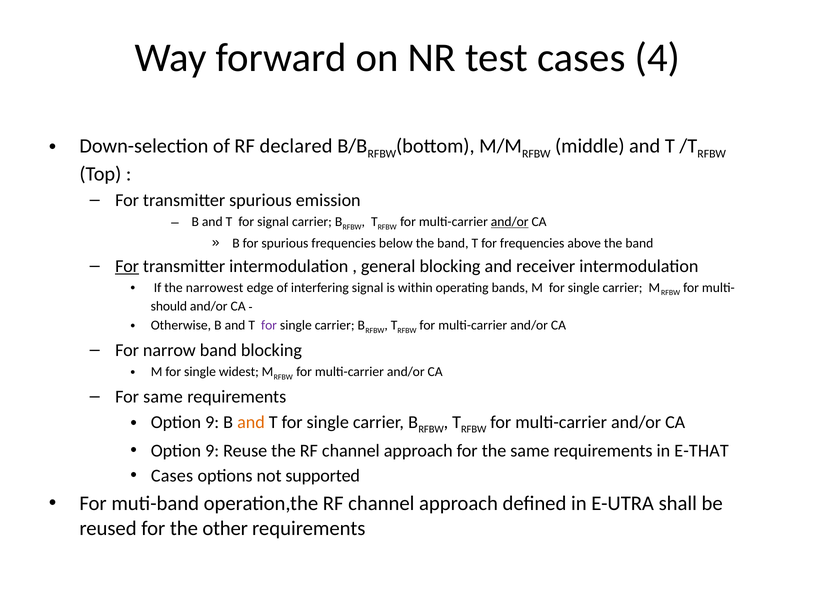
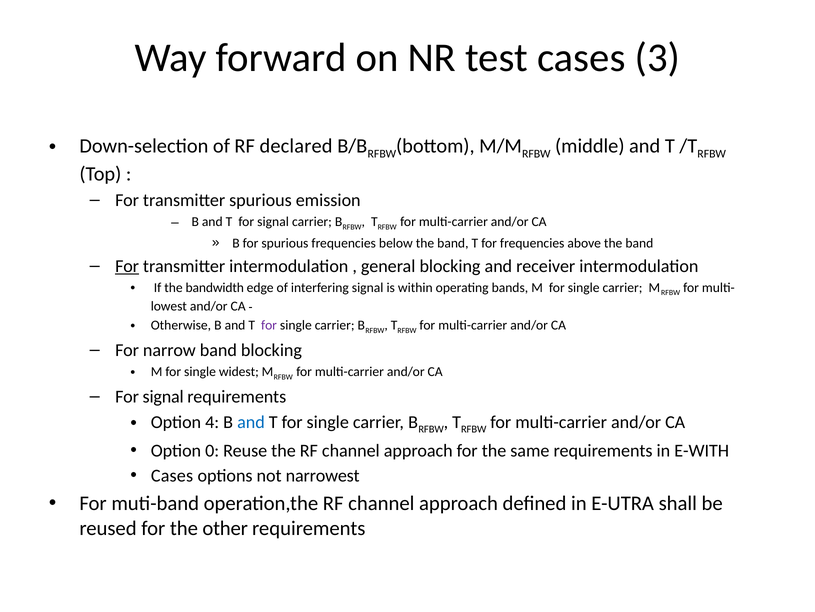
4: 4 -> 3 (657, 58)
and/or underline: present -> none (510, 222)
narrowest: narrowest -> bandwidth (215, 287)
should: should -> lowest (169, 306)
same: same -> signal (163, 396)
9: 9 -> 4 (212, 422)
and colour: orange -> blue (251, 422)
9: 9 -> 0 (212, 450)
E-THAT: E-THAT -> E-WITH (702, 450)
supported: supported -> narrowest (323, 475)
